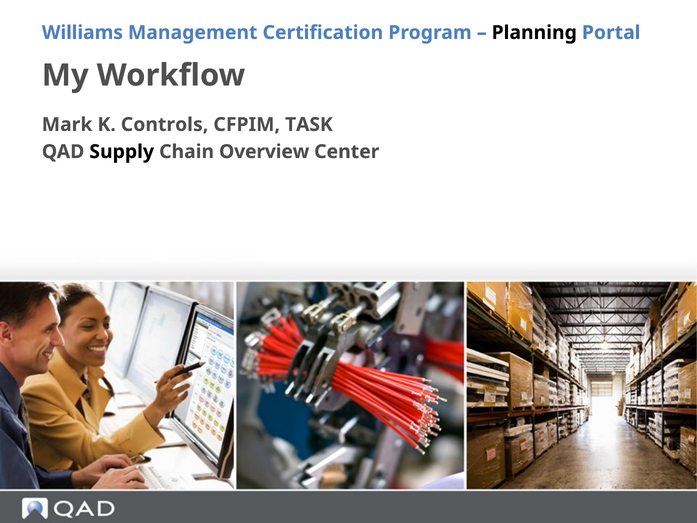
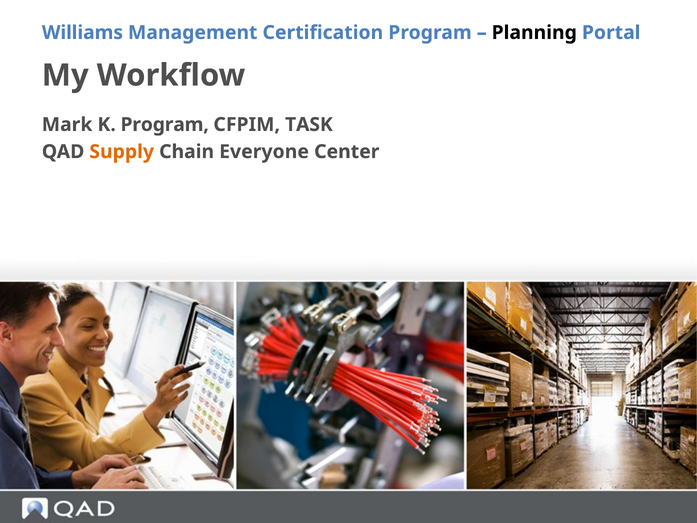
K Controls: Controls -> Program (165, 125)
Supply colour: black -> orange (122, 152)
Overview: Overview -> Everyone (264, 152)
